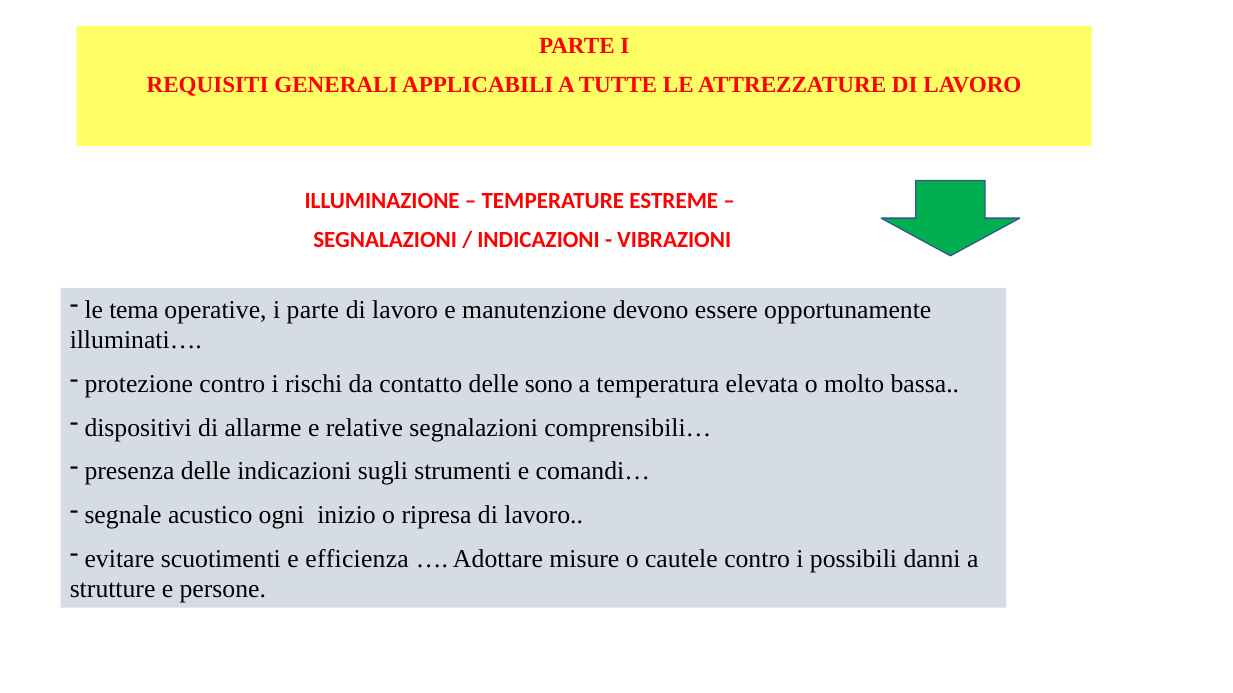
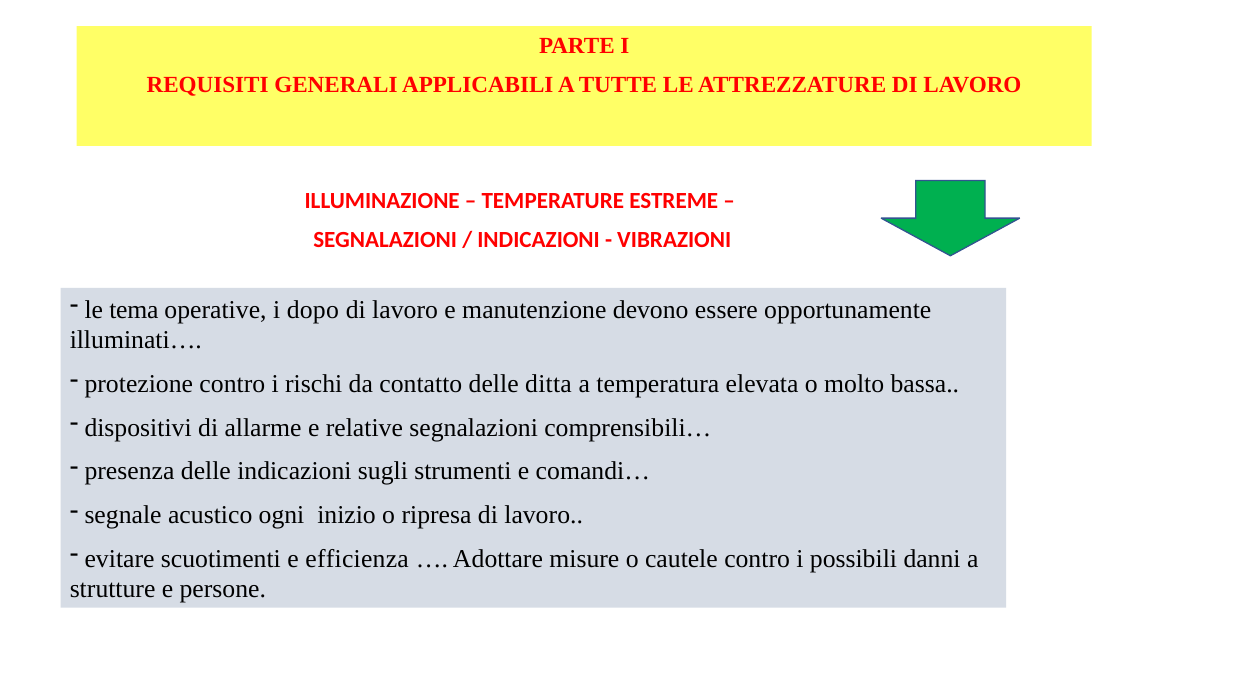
i parte: parte -> dopo (313, 310)
sono: sono -> ditta (548, 384)
